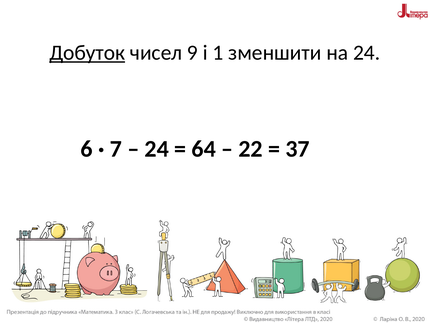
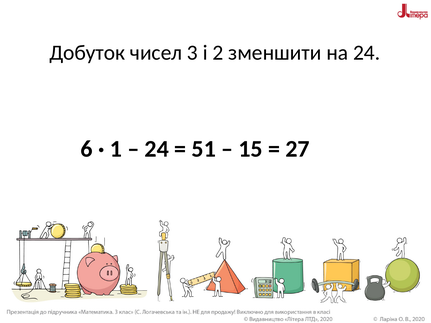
Добуток underline: present -> none (87, 53)
9: 9 -> 3 (192, 53)
1: 1 -> 2 (218, 53)
7: 7 -> 1 (116, 149)
64: 64 -> 51 (204, 149)
22: 22 -> 15 (251, 149)
37: 37 -> 27 (298, 149)
